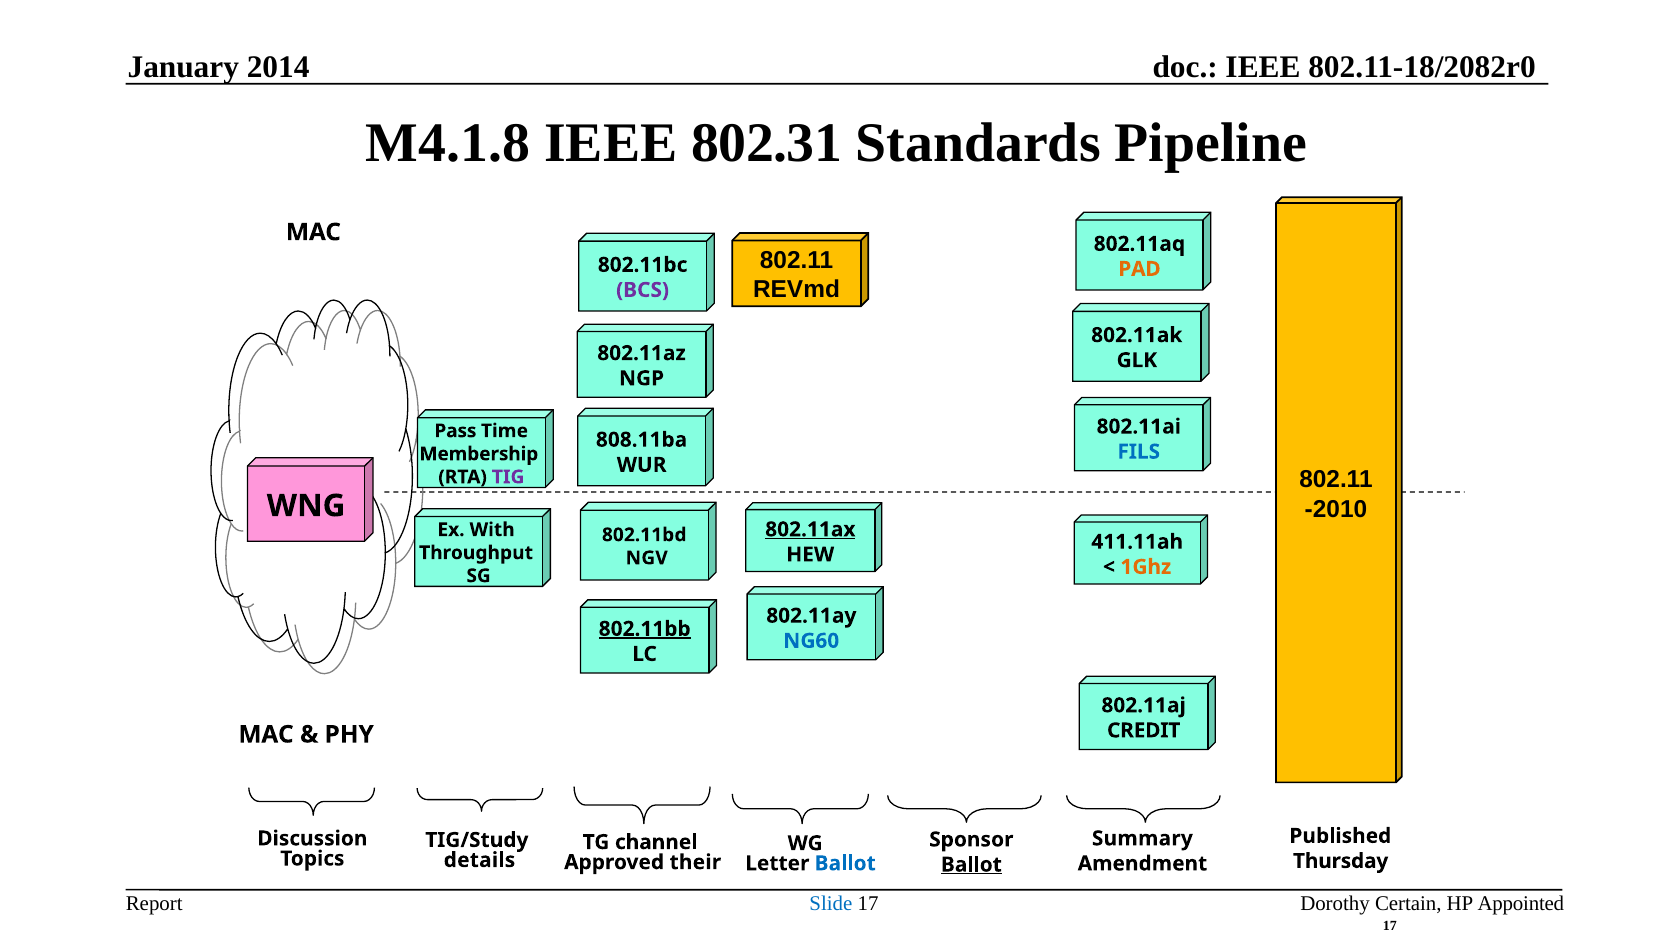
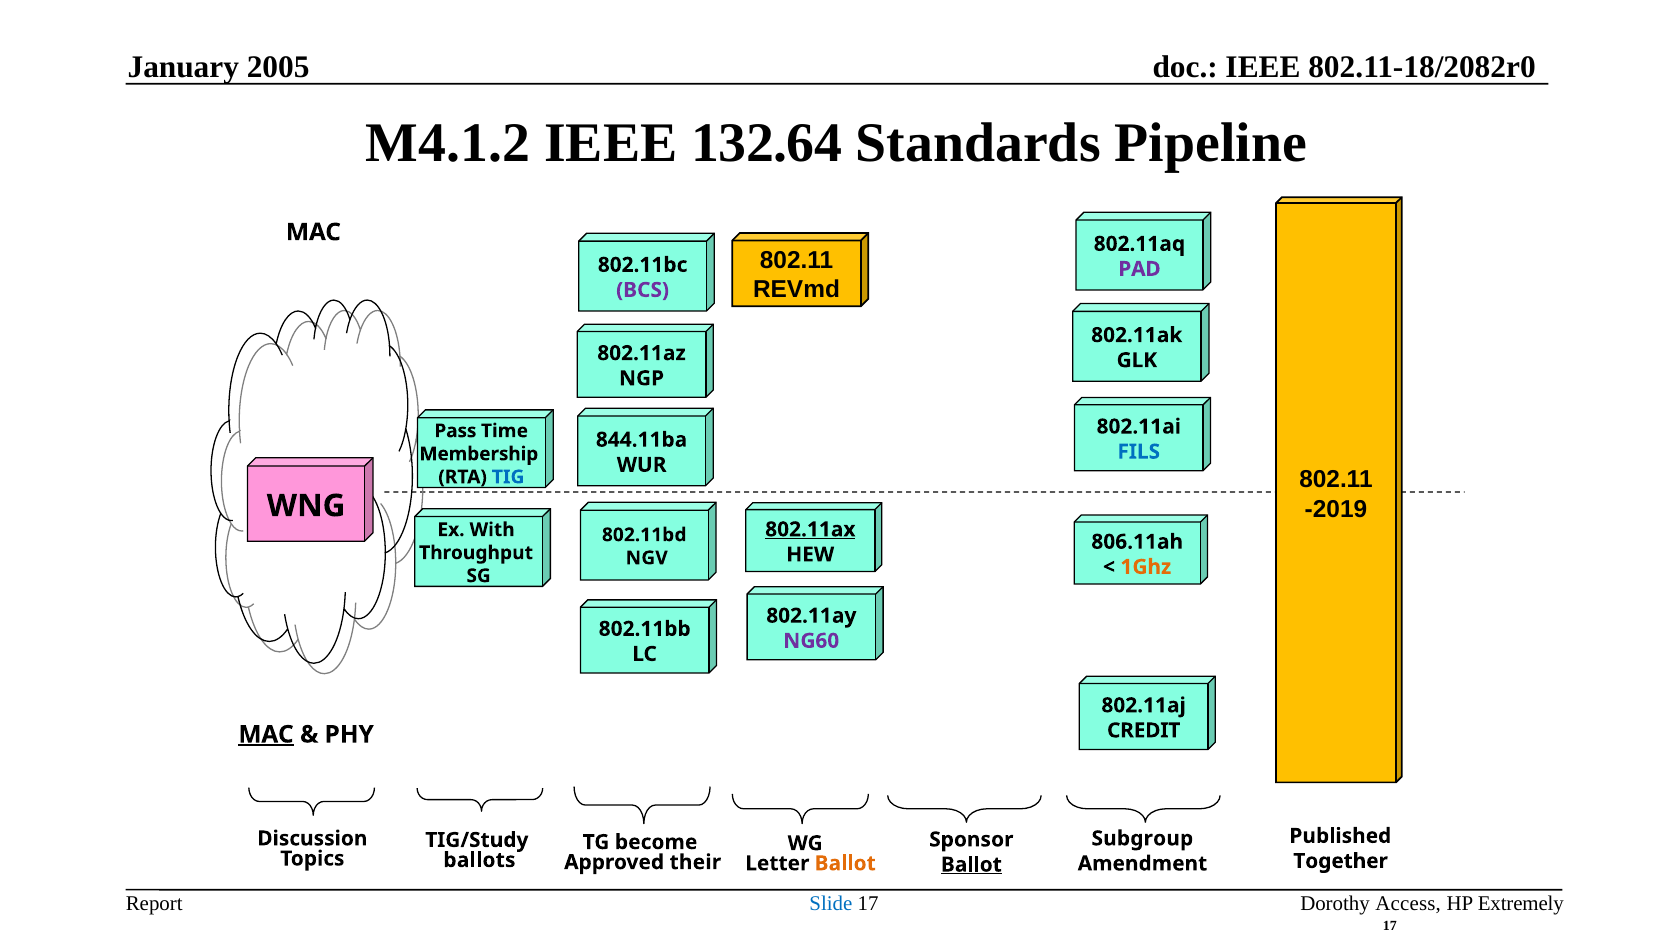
2014: 2014 -> 2005 (278, 67)
M4.1.8: M4.1.8 -> M4.1.2 (448, 143)
802.31: 802.31 -> 132.64 (767, 143)
PAD colour: orange -> purple (1140, 269)
808.11ba: 808.11ba -> 844.11ba (642, 440)
TIG colour: purple -> blue (508, 477)
-2010: -2010 -> -2019 (1336, 509)
411.11ah: 411.11ah -> 806.11ah (1137, 542)
802.11bb underline: present -> none (645, 629)
NG60 colour: blue -> purple (811, 641)
MAC underline: none -> present (266, 734)
Summary: Summary -> Subgroup (1142, 838)
channel: channel -> become (656, 842)
details: details -> ballots (479, 860)
Thursday: Thursday -> Together (1341, 861)
Ballot colour: blue -> orange (845, 863)
Certain: Certain -> Access (1408, 903)
Appointed: Appointed -> Extremely (1521, 903)
